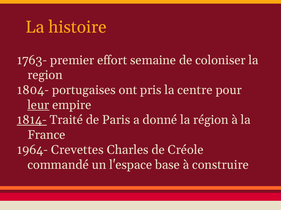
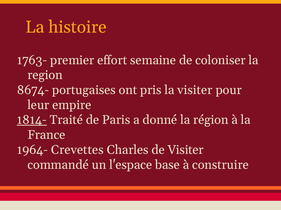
1804-: 1804- -> 8674- (33, 90)
la centre: centre -> visiter (195, 90)
leur underline: present -> none (38, 105)
de Créole: Créole -> Visiter (186, 150)
